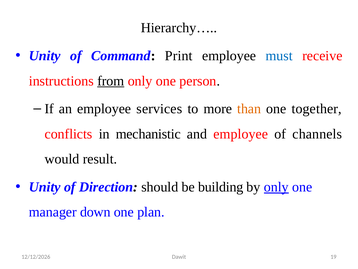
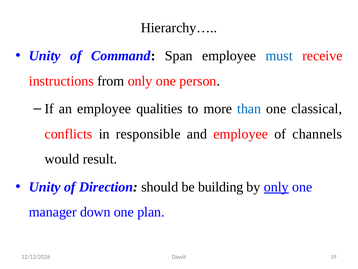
Print: Print -> Span (179, 56)
from underline: present -> none (111, 81)
services: services -> qualities (159, 109)
than colour: orange -> blue (249, 109)
together: together -> classical (317, 109)
mechanistic: mechanistic -> responsible (148, 134)
